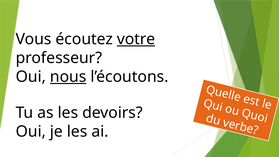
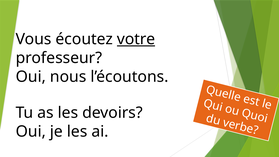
nous underline: present -> none (68, 77)
